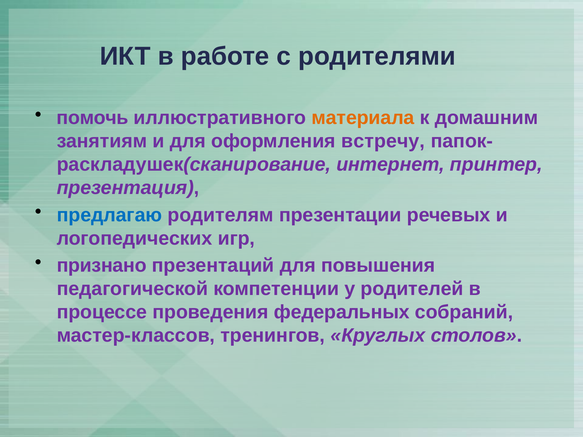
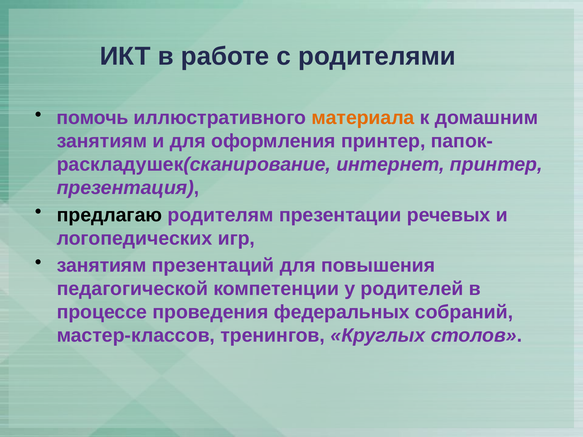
оформления встречу: встречу -> принтер (383, 141)
предлагаю colour: blue -> black (109, 215)
признано: признано -> занятиям (102, 266)
